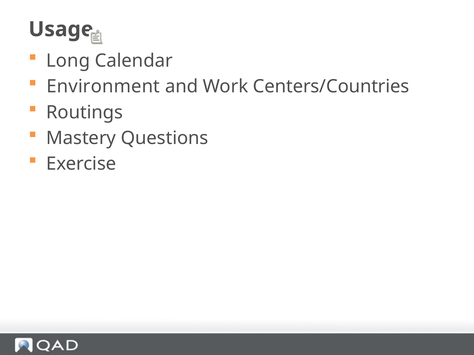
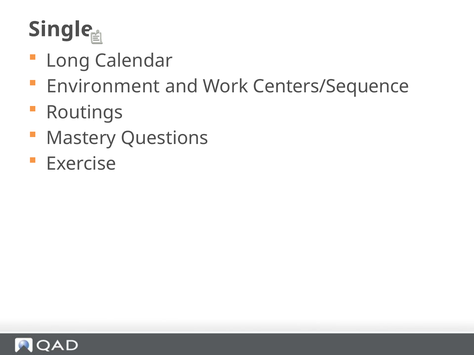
Usage: Usage -> Single (61, 29)
Centers/Countries: Centers/Countries -> Centers/Sequence (331, 87)
